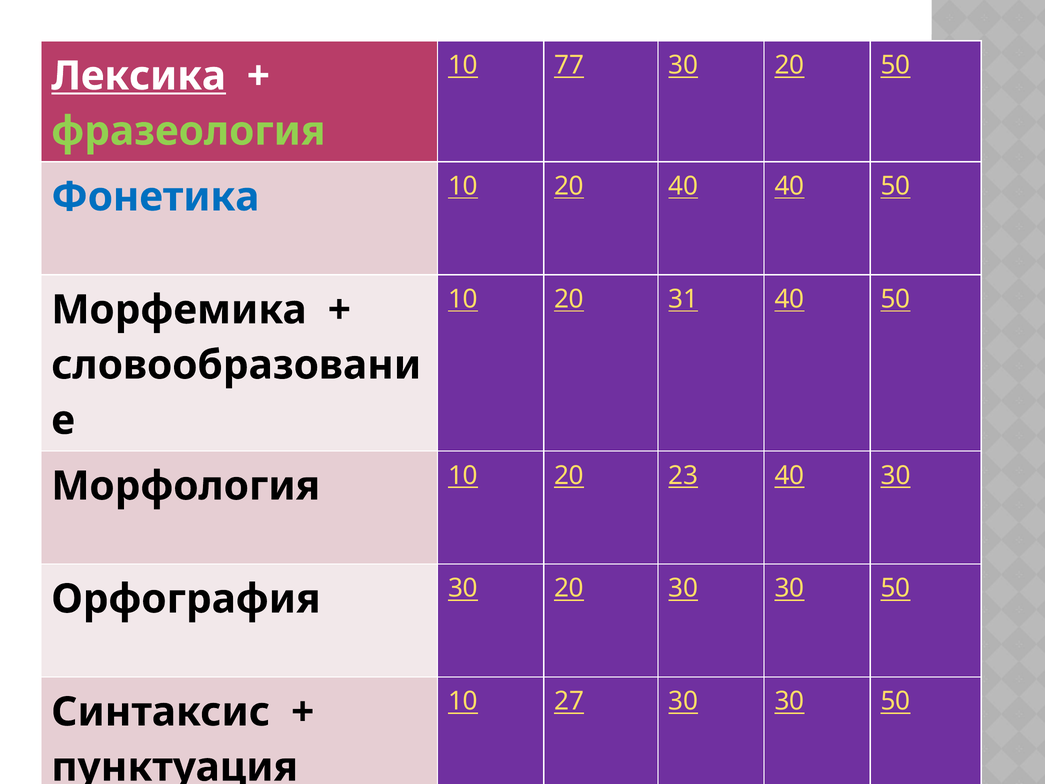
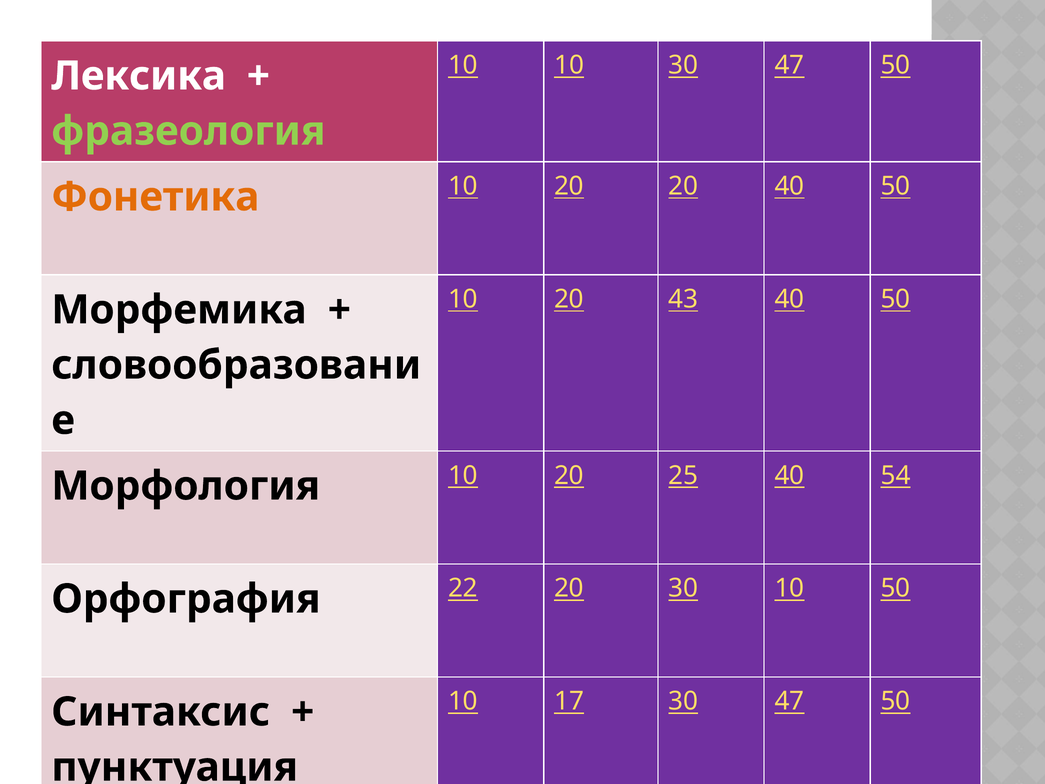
10 77: 77 -> 10 (569, 65)
20: 20 -> 47 (789, 65)
Лексика underline: present -> none (139, 76)
Фонетика colour: blue -> orange (155, 197)
20 40: 40 -> 20 (683, 186)
31: 31 -> 43 (683, 299)
23: 23 -> 25 (683, 475)
40 30: 30 -> 54 (896, 475)
Орфография 30: 30 -> 22 (463, 588)
20 30 30: 30 -> 10 (789, 588)
27: 27 -> 17 (569, 701)
30: 30 -> 47 (789, 701)
